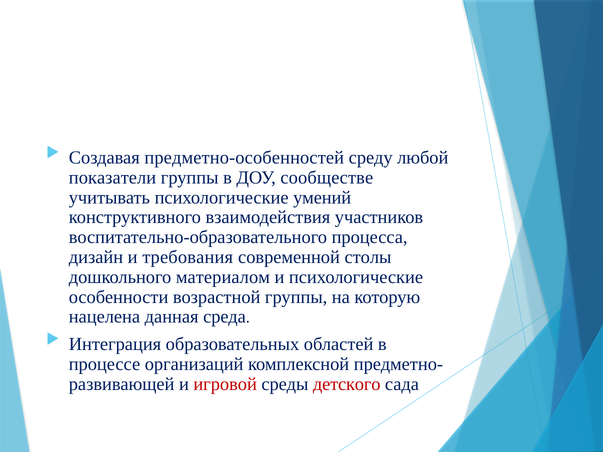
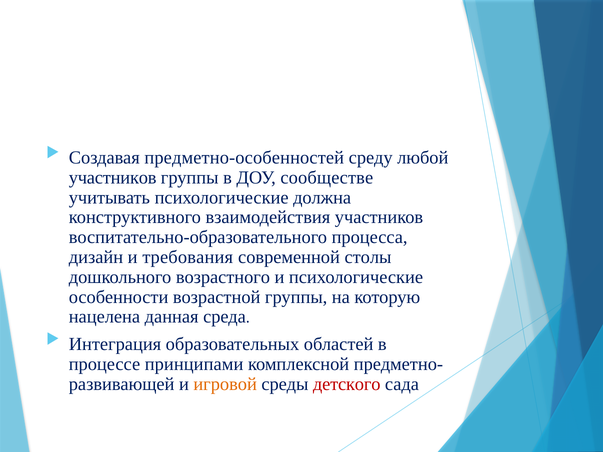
показатели: показатели -> участников (113, 178)
умений: умений -> должна (322, 198)
материалом: материалом -> возрастного (223, 277)
организаций: организаций -> принципами (194, 364)
игровой colour: red -> orange (225, 384)
